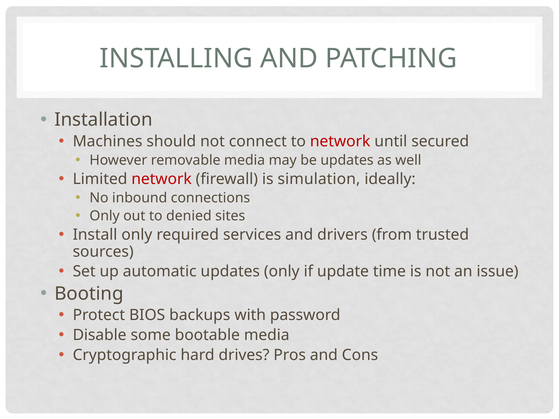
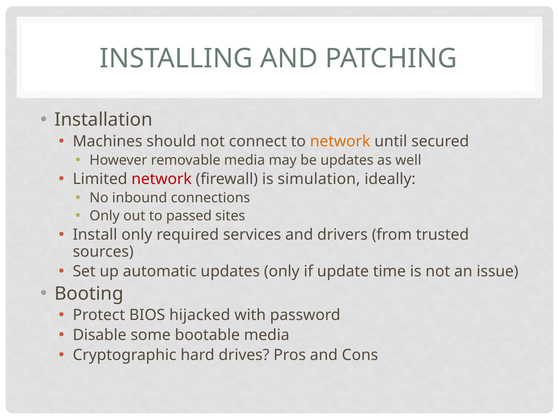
network colour: red -> orange (340, 141)
denied: denied -> passed (189, 216)
backups: backups -> hijacked (200, 315)
